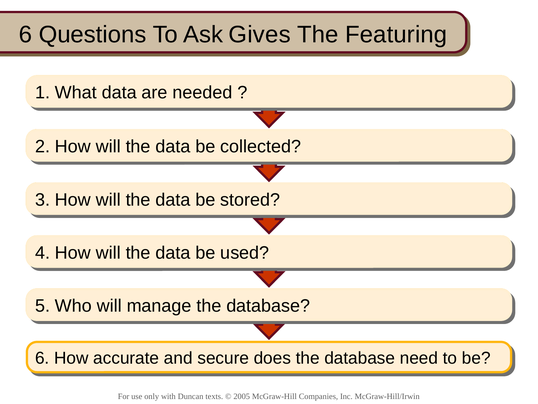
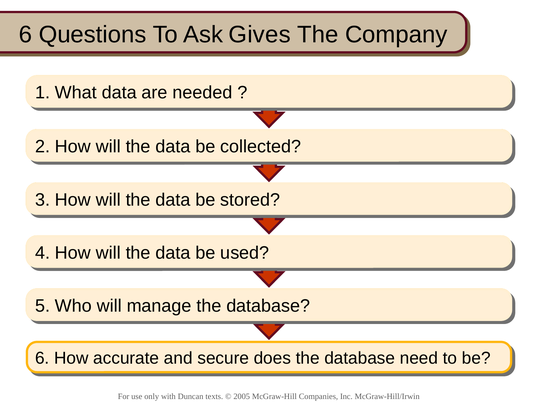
Featuring: Featuring -> Company (396, 34)
